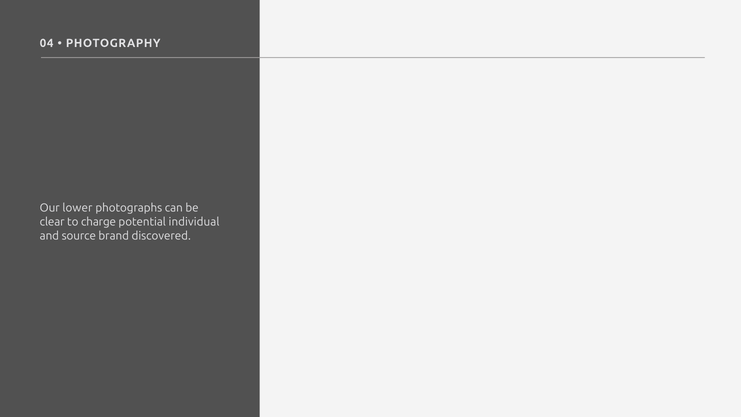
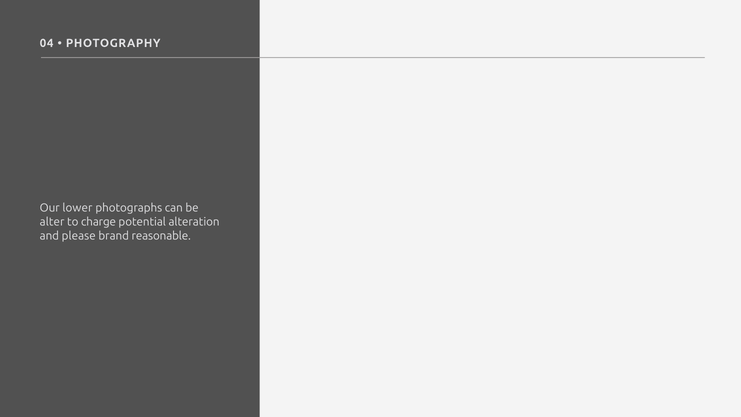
clear: clear -> alter (52, 222)
individual: individual -> alteration (194, 222)
source: source -> please (79, 236)
discovered: discovered -> reasonable (161, 236)
